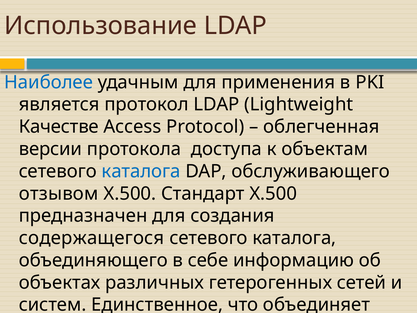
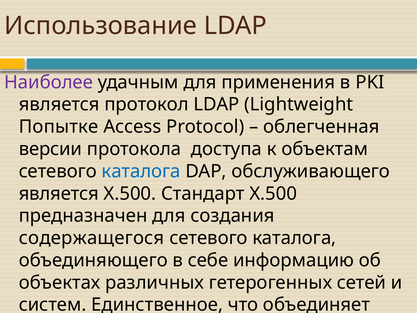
Наиболее colour: blue -> purple (49, 82)
Качестве: Качестве -> Попытке (59, 127)
отзывом: отзывом -> является (59, 193)
